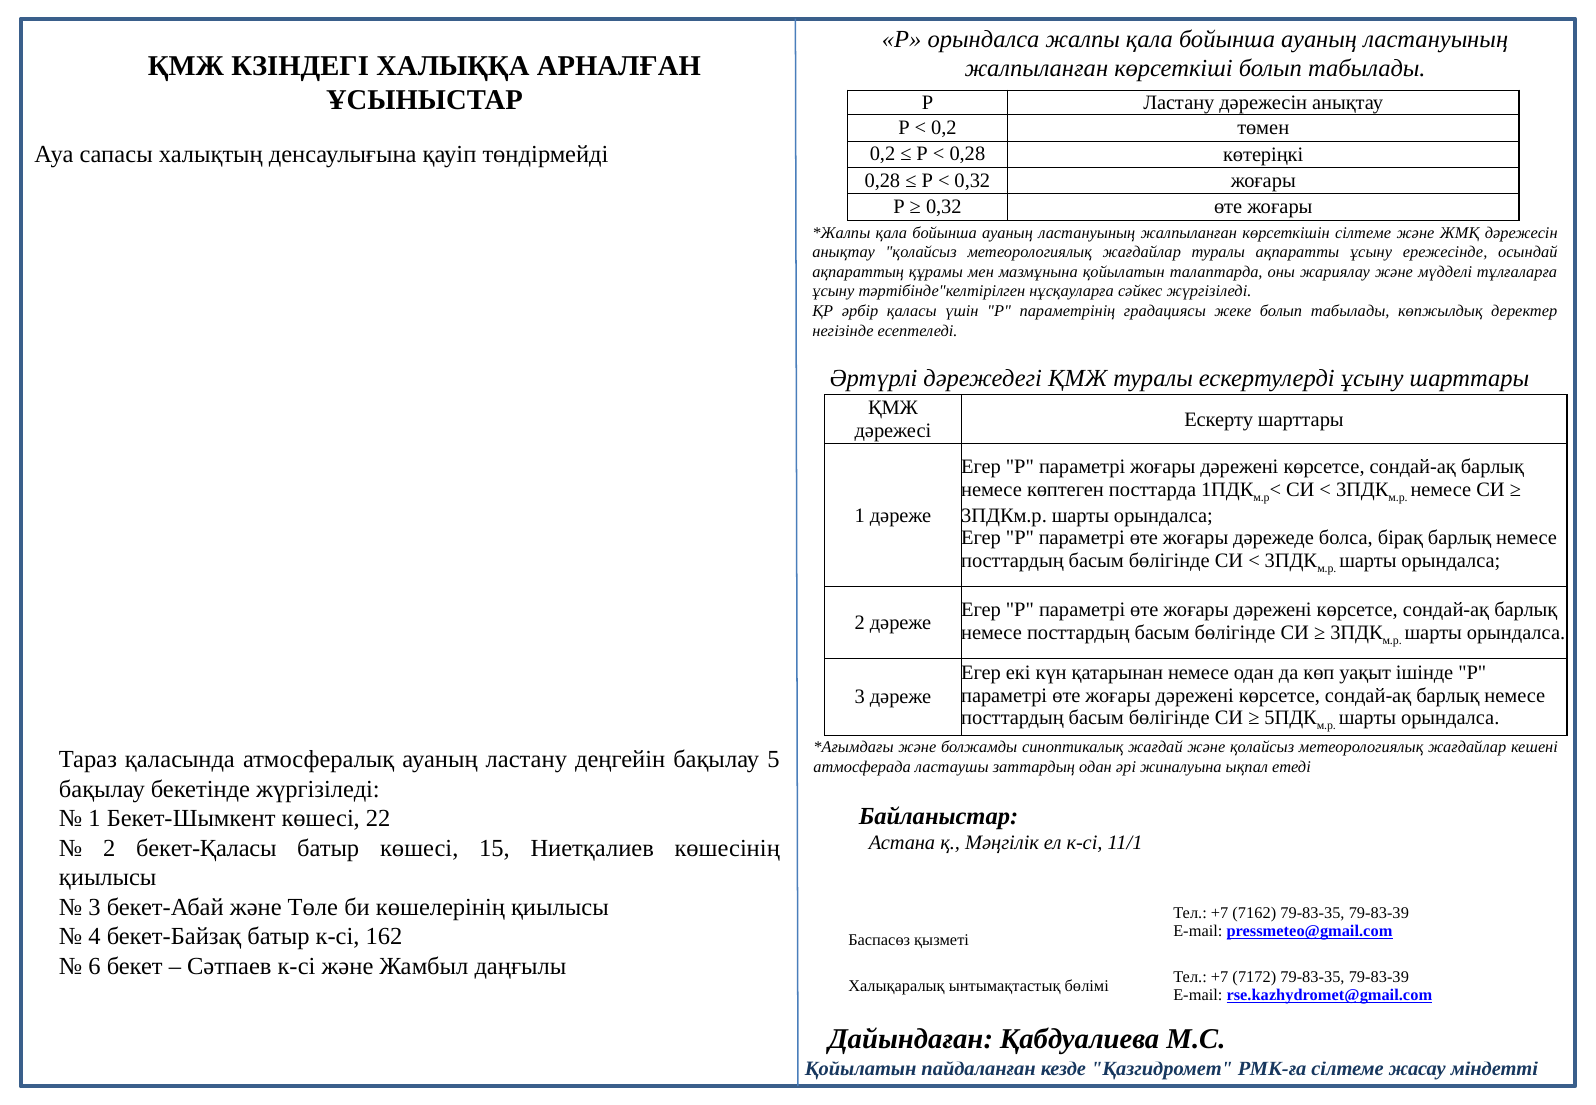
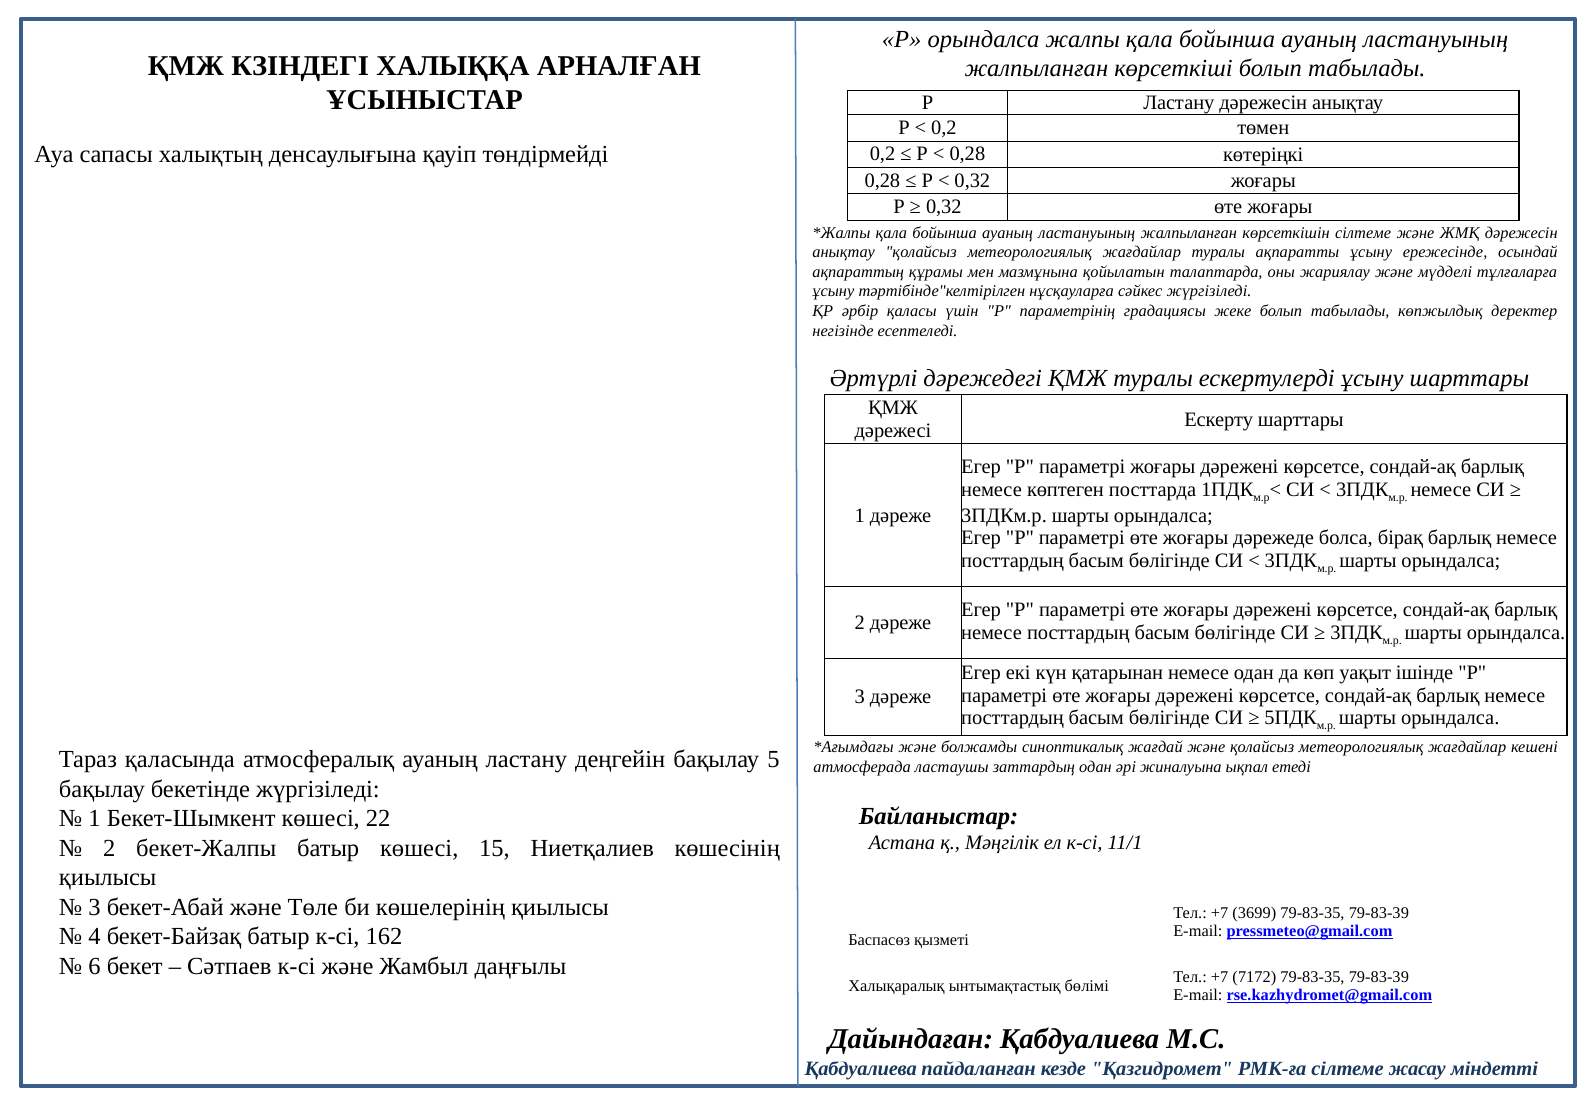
бекет-Қаласы: бекет-Қаласы -> бекет-Жалпы (206, 848)
7162: 7162 -> 3699 (1254, 913)
Қойылатын: Қойылатын -> Қабдуалиева (861, 1069)
